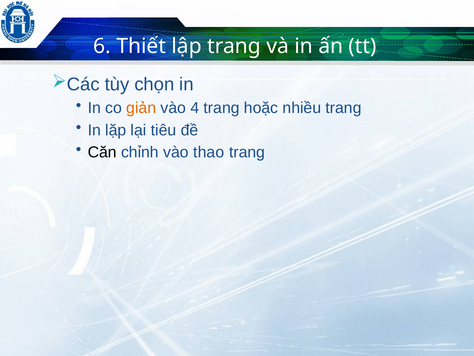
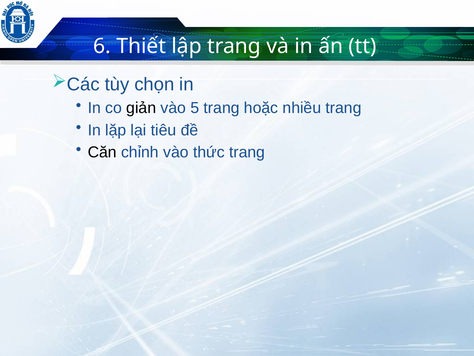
giản colour: orange -> black (141, 108)
4: 4 -> 5 (195, 108)
thao: thao -> thức (209, 152)
